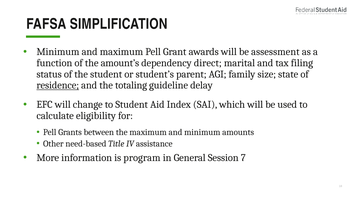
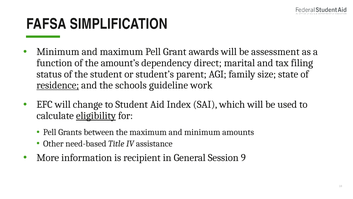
totaling: totaling -> schools (131, 85)
delay: delay -> work (201, 85)
eligibility underline: none -> present (96, 115)
program: program -> recipient (142, 157)
7: 7 -> 9 (243, 157)
